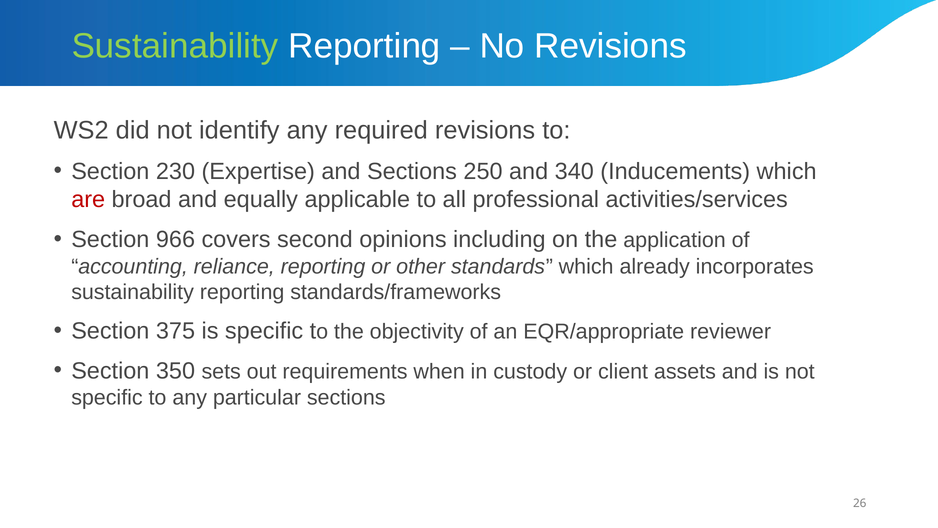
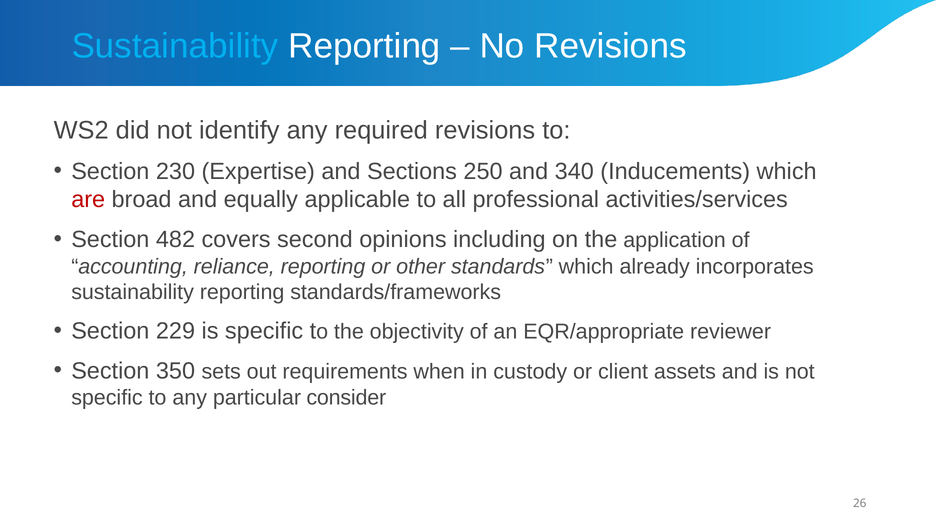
Sustainability colour: light green -> light blue (175, 46)
966: 966 -> 482 (175, 239)
375: 375 -> 229 (175, 331)
particular sections: sections -> consider (346, 398)
